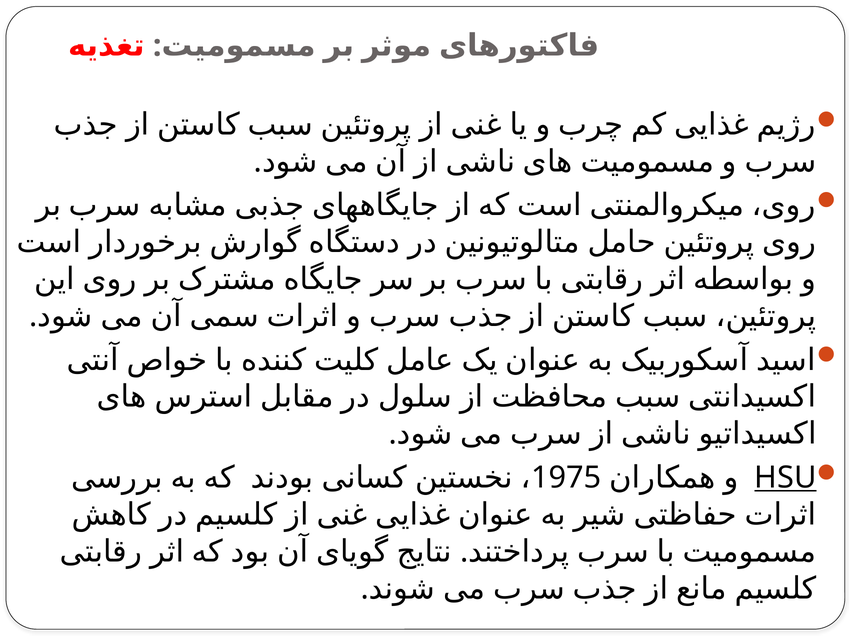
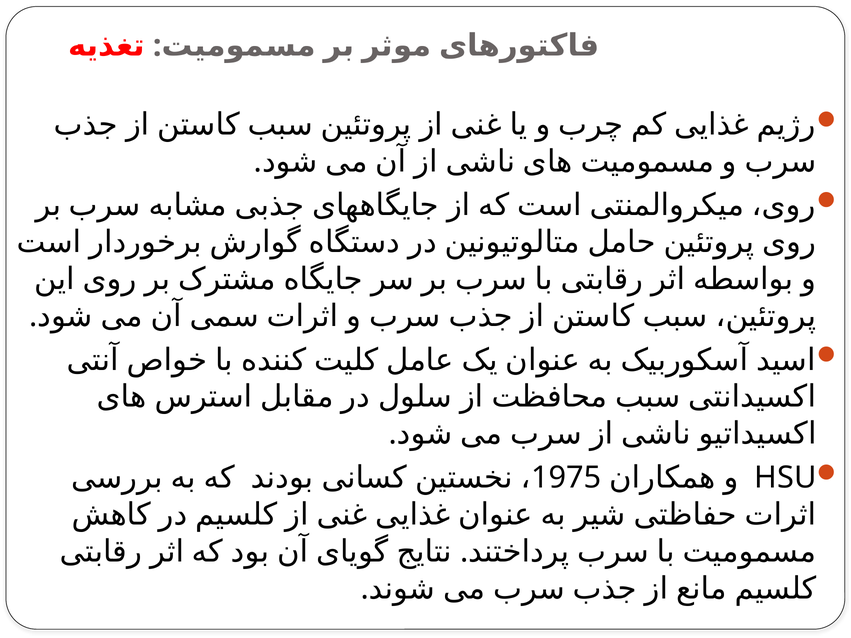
HSU underline: present -> none (785, 478)
